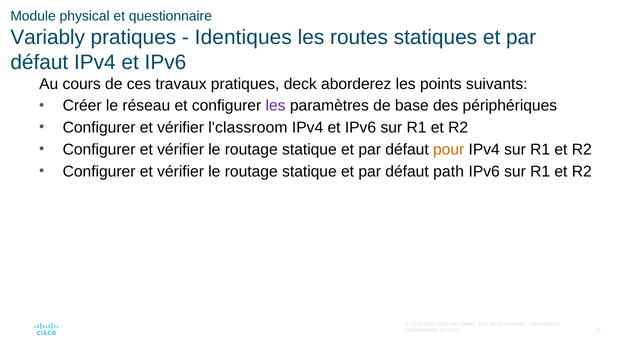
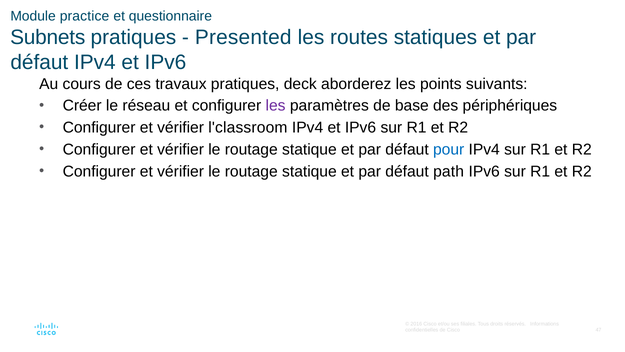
physical: physical -> practice (85, 16)
Variably: Variably -> Subnets (48, 37)
Identiques: Identiques -> Presented (243, 37)
pour colour: orange -> blue (449, 149)
